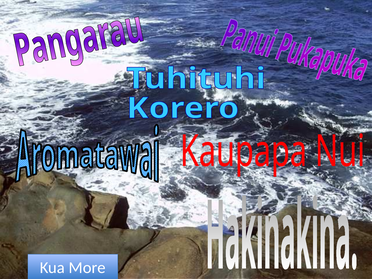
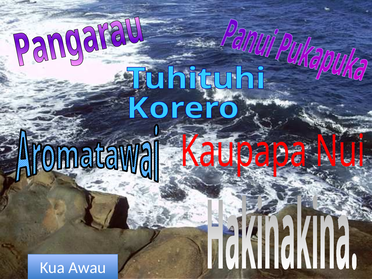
More: More -> Awau (87, 268)
